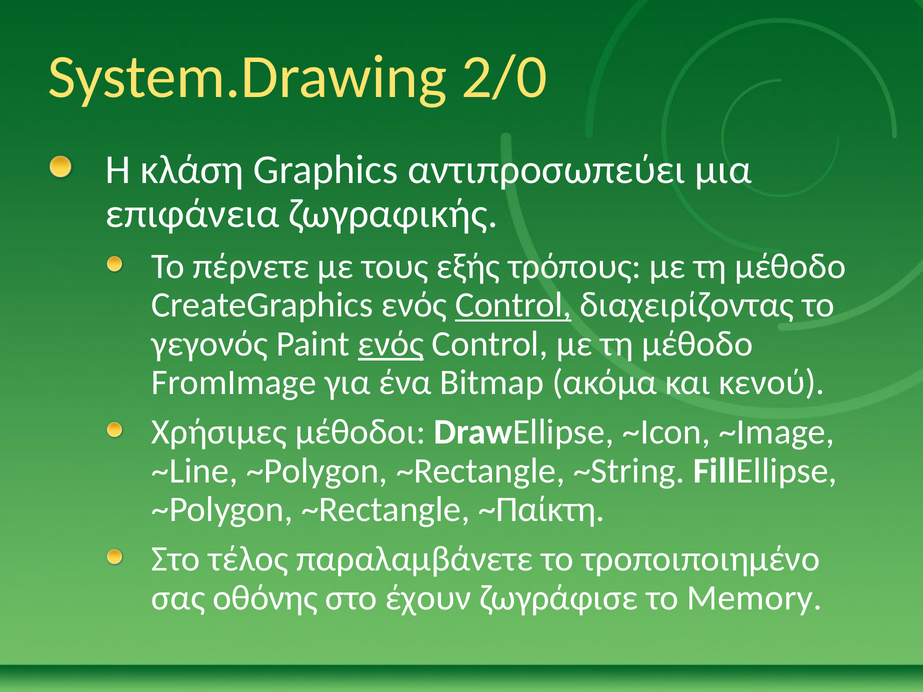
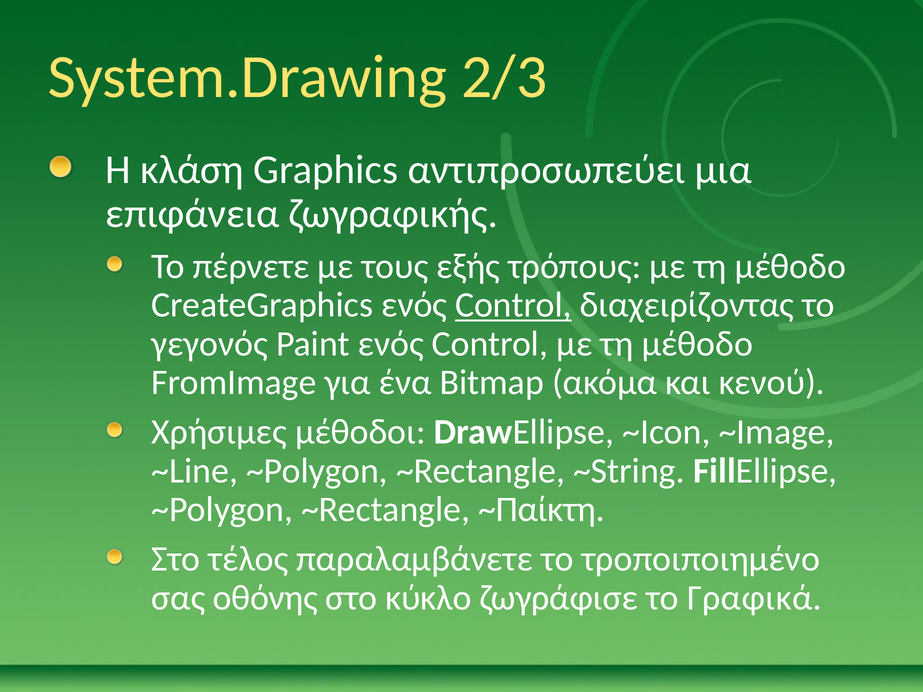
2/0: 2/0 -> 2/3 (504, 77)
ενός underline: present -> none (391, 344)
έχουν: έχουν -> κύκλο (428, 598)
Memory: Memory -> Γραφικά (755, 598)
